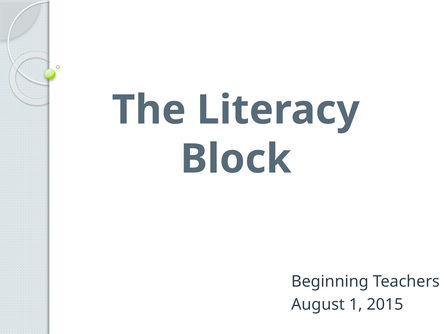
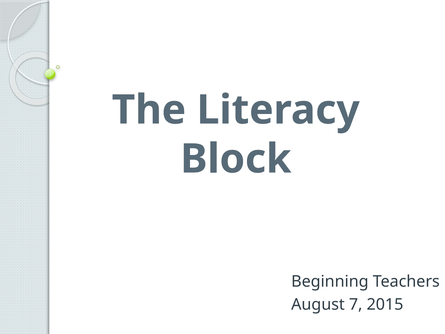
1: 1 -> 7 (356, 304)
